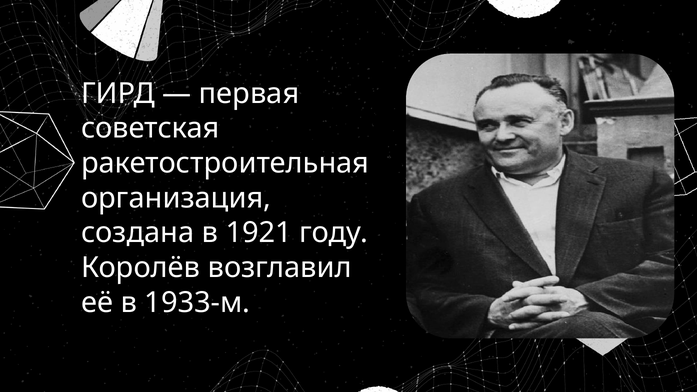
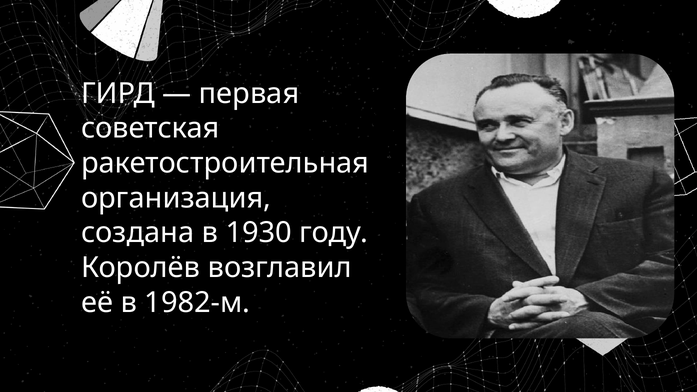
1921: 1921 -> 1930 (259, 233)
1933-м: 1933-м -> 1982-м (197, 303)
